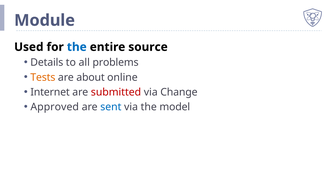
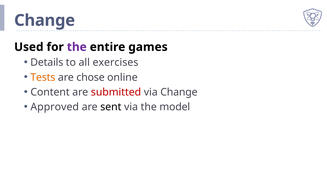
Module: Module -> Change (45, 20)
the colour: blue -> purple (77, 47)
source: source -> games (148, 47)
problems: problems -> exercises (115, 62)
about: about -> chose (91, 77)
Internet: Internet -> Content (50, 92)
sent colour: blue -> black (111, 107)
